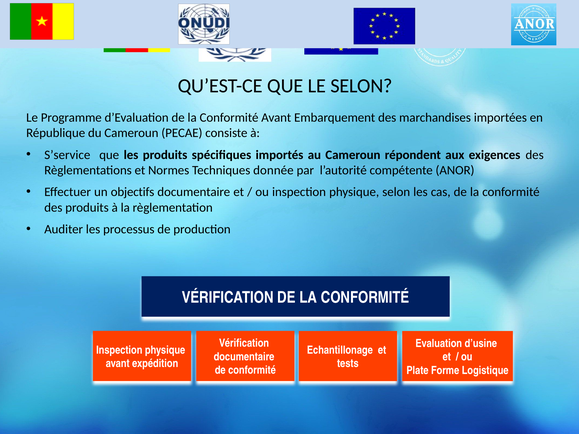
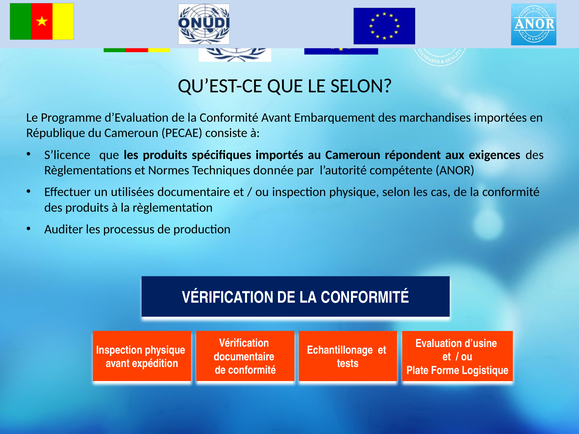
S’service: S’service -> S’licence (67, 155)
objectifs: objectifs -> utilisées (132, 192)
